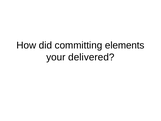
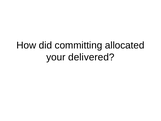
elements: elements -> allocated (125, 45)
